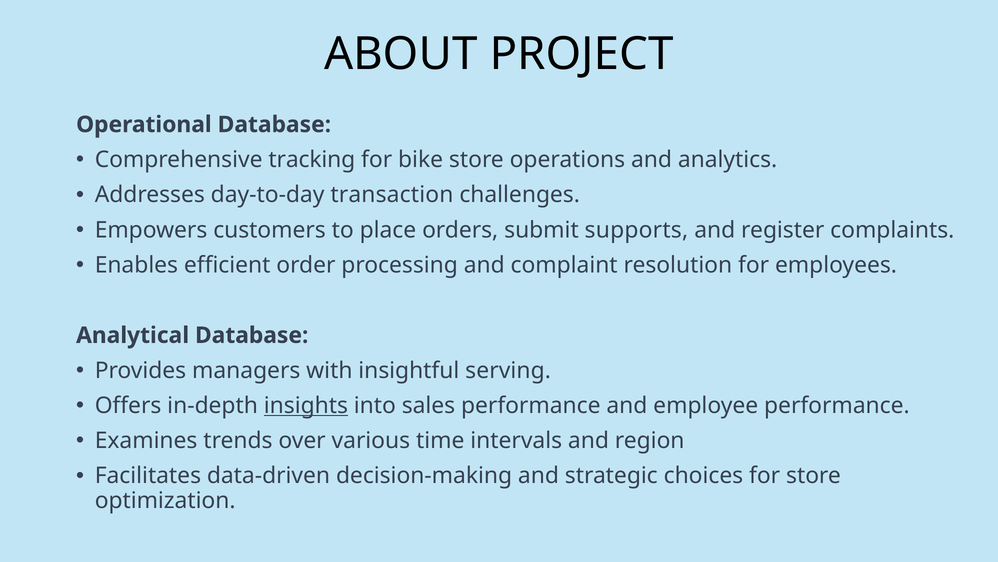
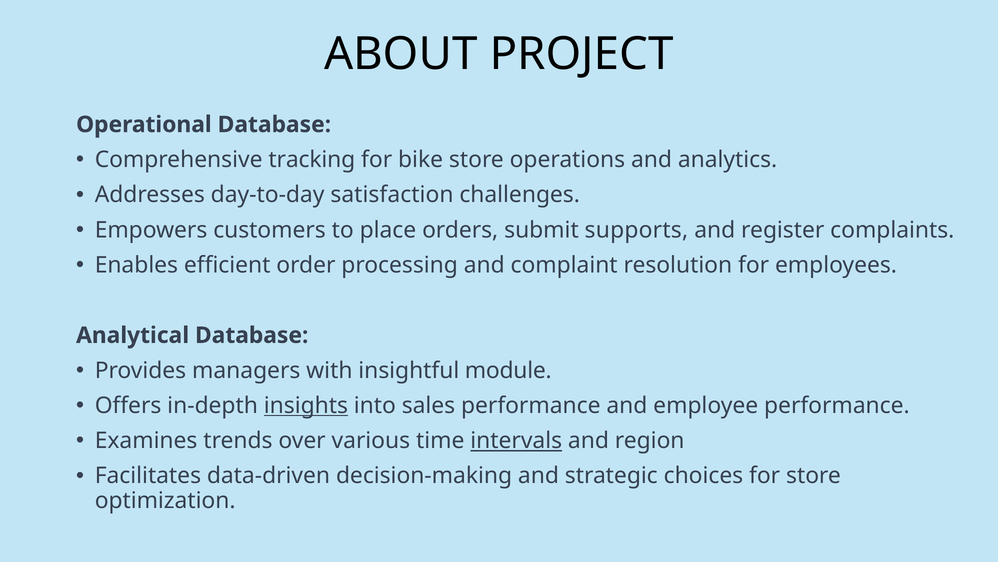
transaction: transaction -> satisfaction (392, 195)
serving: serving -> module (508, 370)
intervals underline: none -> present (516, 440)
